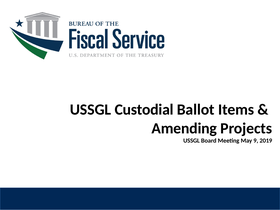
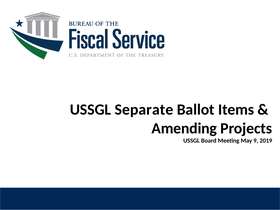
Custodial: Custodial -> Separate (144, 110)
